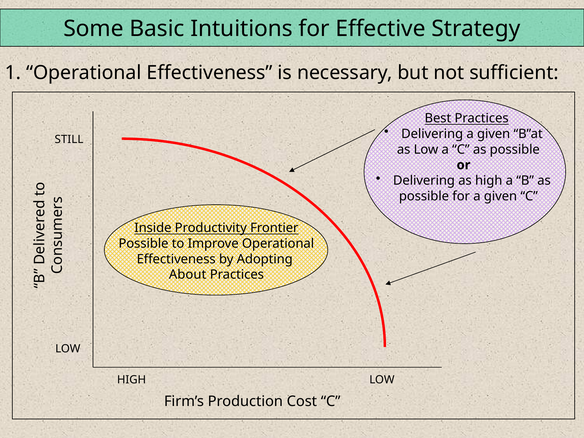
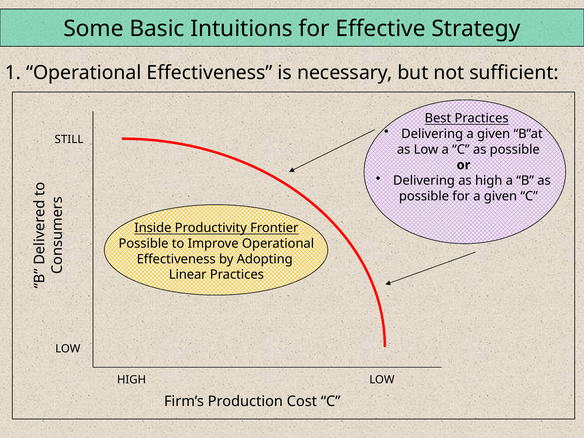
About: About -> Linear (188, 275)
